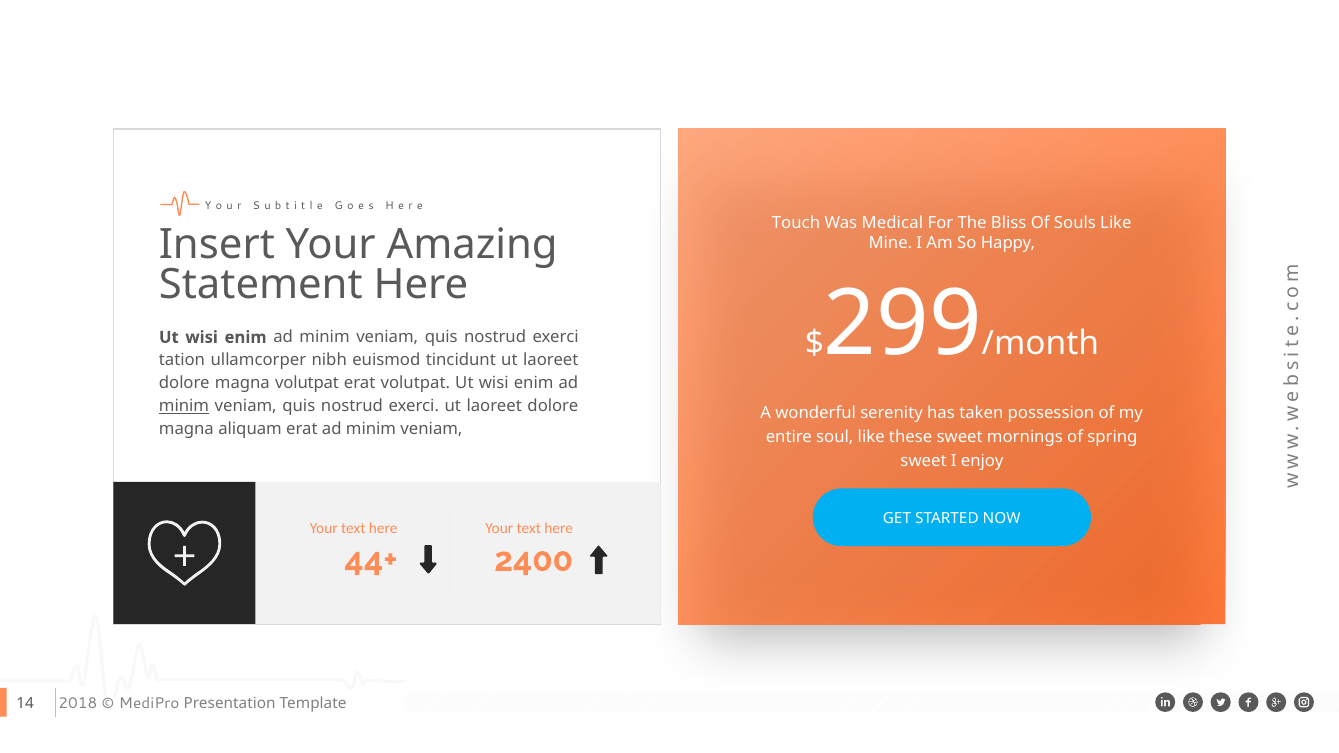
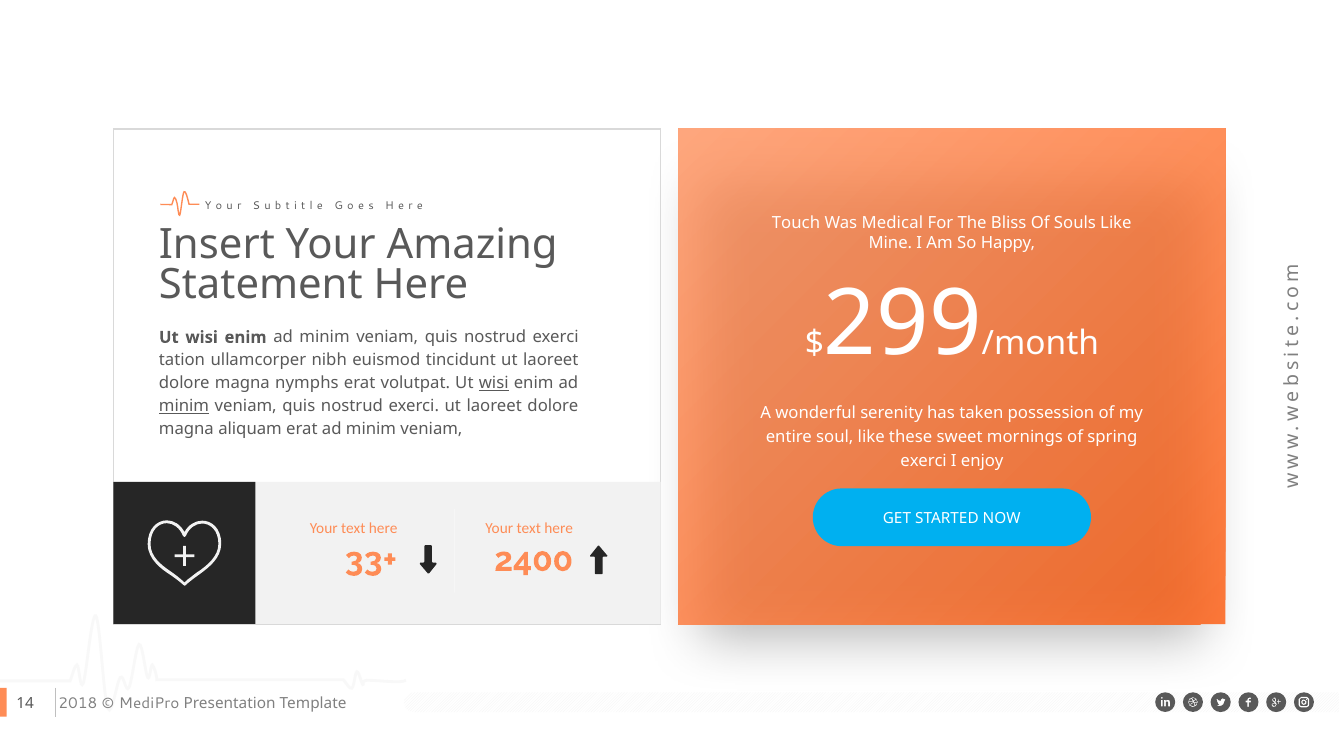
magna volutpat: volutpat -> nymphs (307, 383)
wisi underline: none -> present (494, 383)
sweet: sweet -> exerci (924, 461)
44+: 44+ -> 33+ (371, 560)
